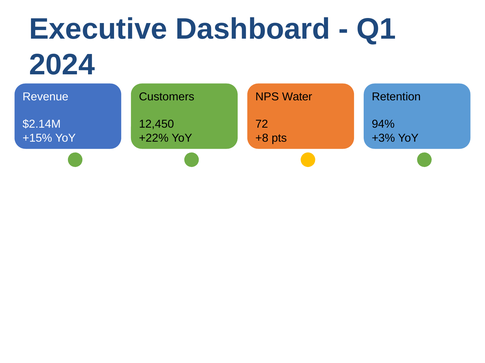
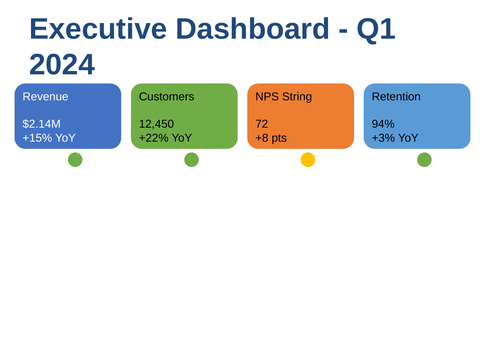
Water: Water -> String (297, 97)
